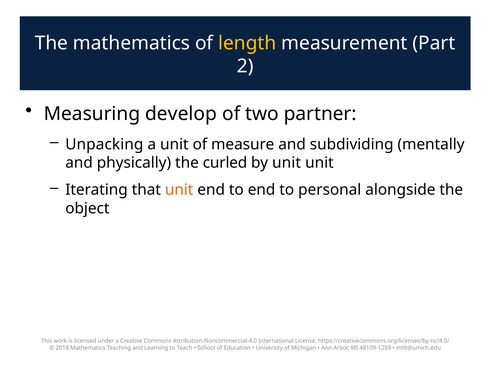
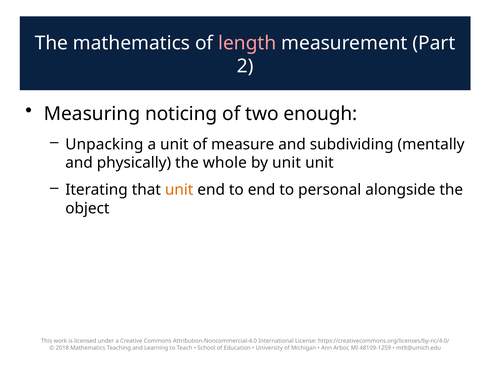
length colour: yellow -> pink (247, 43)
develop: develop -> noticing (181, 114)
partner: partner -> enough (320, 114)
curled: curled -> whole (225, 162)
